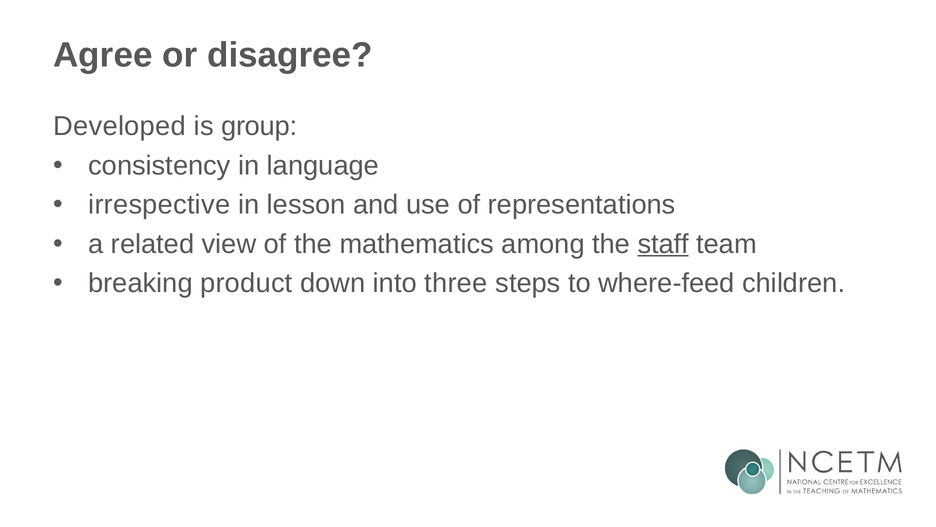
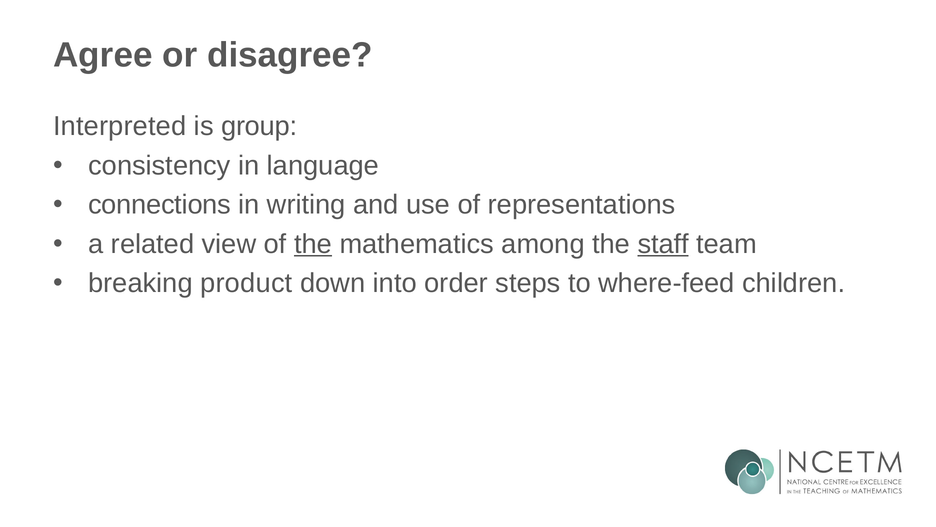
Developed: Developed -> Interpreted (120, 126)
irrespective: irrespective -> connections (160, 205)
lesson: lesson -> writing (306, 205)
the underline: none -> present (313, 244)
three: three -> order (456, 283)
